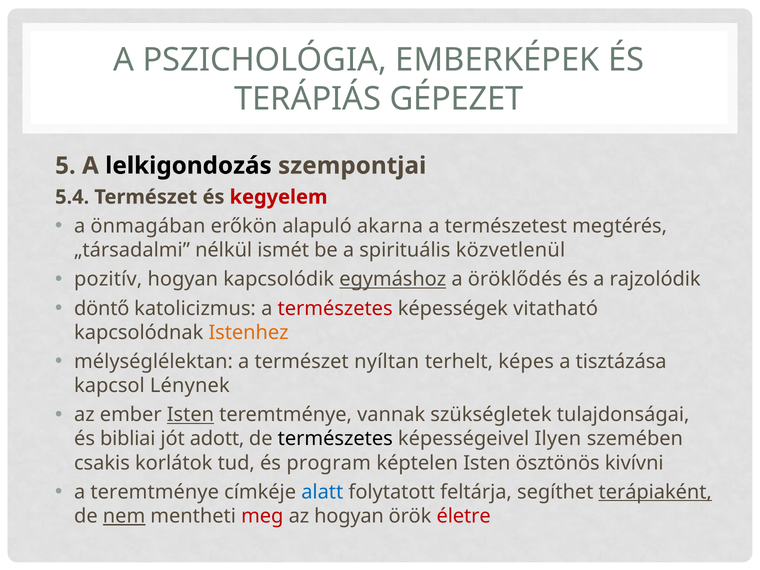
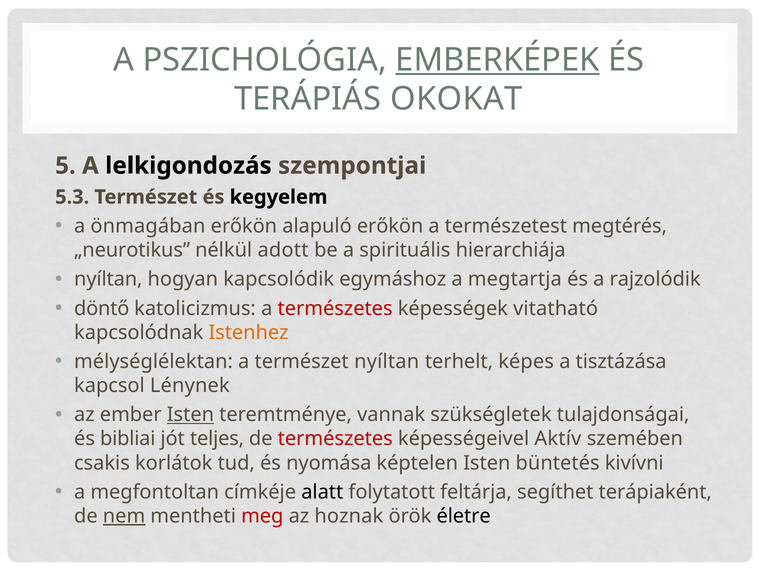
EMBERKÉPEK underline: none -> present (498, 60)
GÉPEZET: GÉPEZET -> OKOKAT (456, 99)
5.4: 5.4 -> 5.3 (72, 197)
kegyelem colour: red -> black (279, 197)
alapuló akarna: akarna -> erőkön (390, 226)
„társadalmi: „társadalmi -> „neurotikus (132, 250)
ismét: ismét -> adott (283, 250)
közvetlenül: közvetlenül -> hierarchiája (511, 250)
pozitív: pozitív -> nyíltan (108, 279)
egymáshoz underline: present -> none (393, 279)
öröklődés: öröklődés -> megtartja (515, 279)
adott: adott -> teljes (217, 439)
természetes colour: black -> red (335, 439)
Ilyen: Ilyen -> Aktív (558, 439)
program: program -> nyomása (329, 463)
ösztönös: ösztönös -> büntetés (558, 463)
a teremtménye: teremtménye -> megfontoltan (155, 492)
alatt colour: blue -> black (322, 492)
terápiaként underline: present -> none (655, 492)
az hogyan: hogyan -> hoznak (349, 516)
életre colour: red -> black (464, 516)
